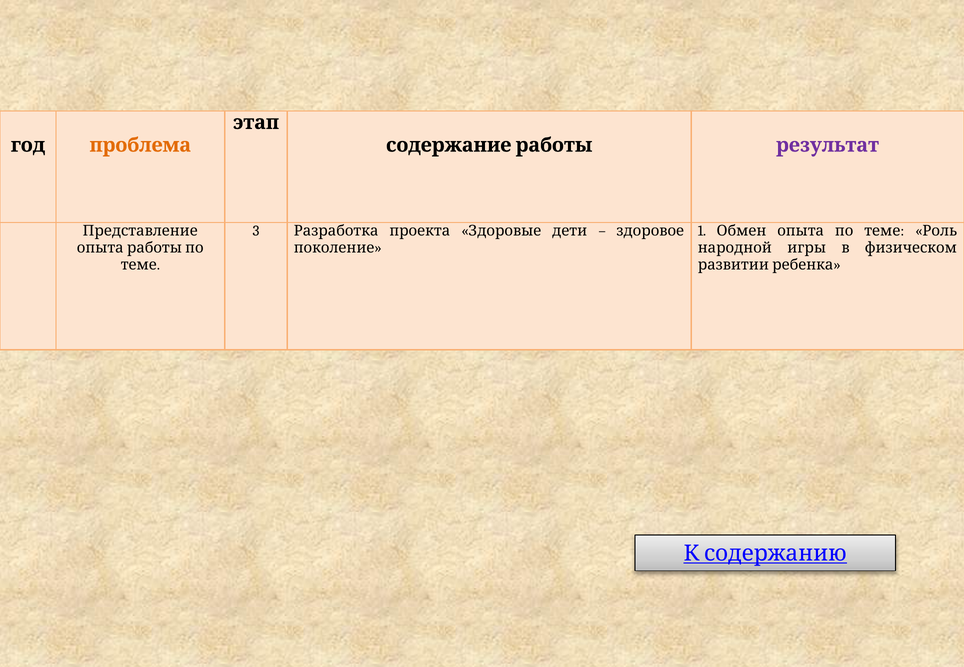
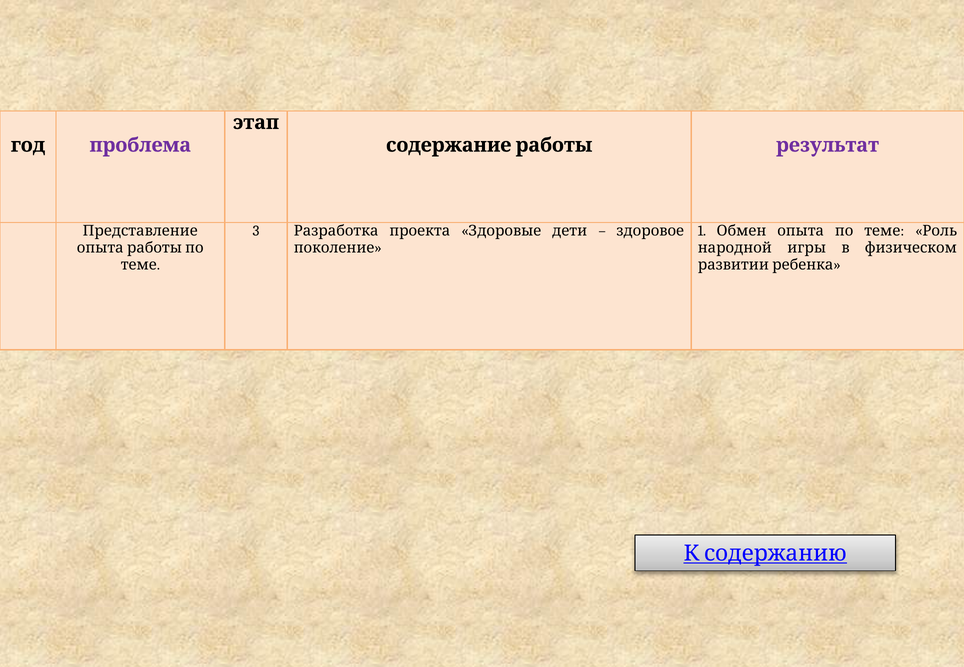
проблема colour: orange -> purple (140, 145)
